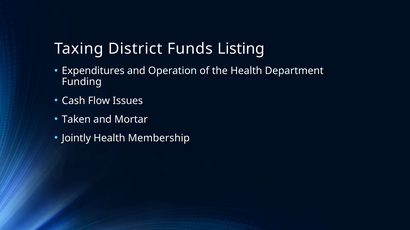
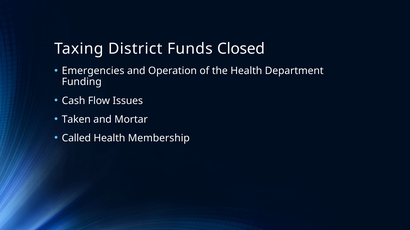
Listing: Listing -> Closed (241, 49)
Expenditures: Expenditures -> Emergencies (93, 71)
Jointly: Jointly -> Called (76, 138)
